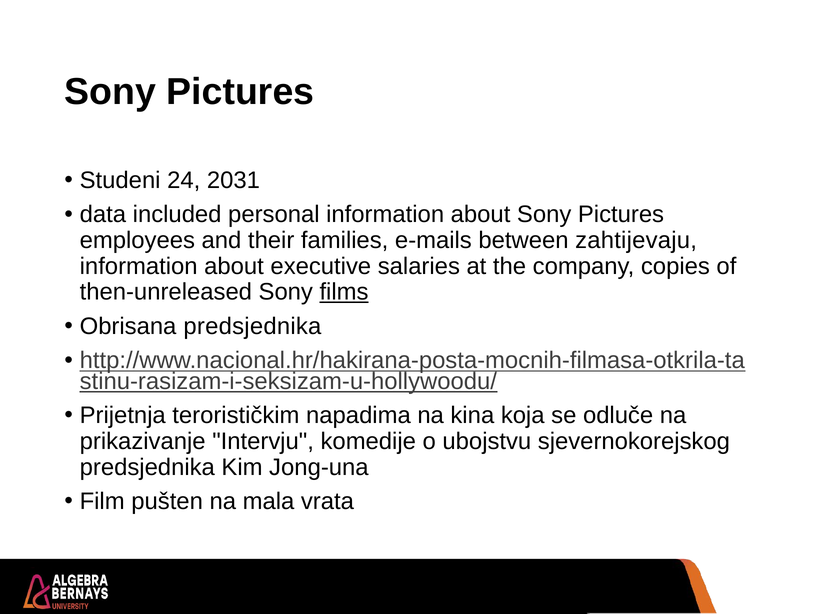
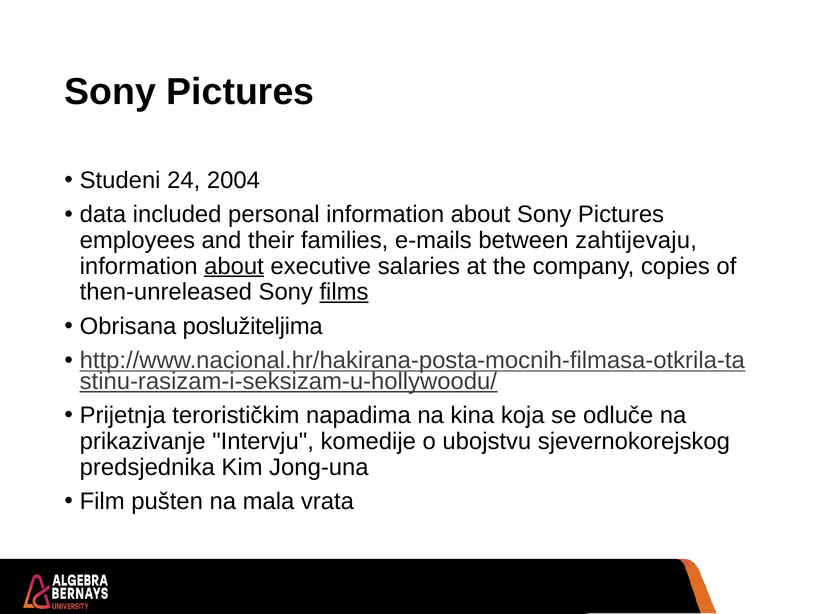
2031: 2031 -> 2004 (233, 180)
about underline: none -> present (234, 266)
Obrisana predsjednika: predsjednika -> poslužiteljima (253, 326)
